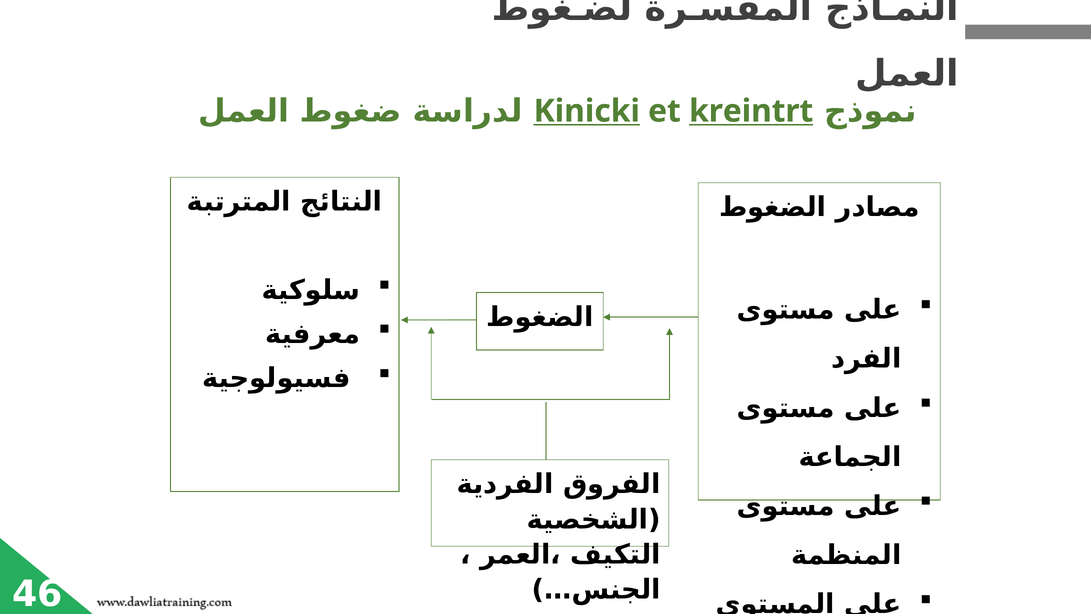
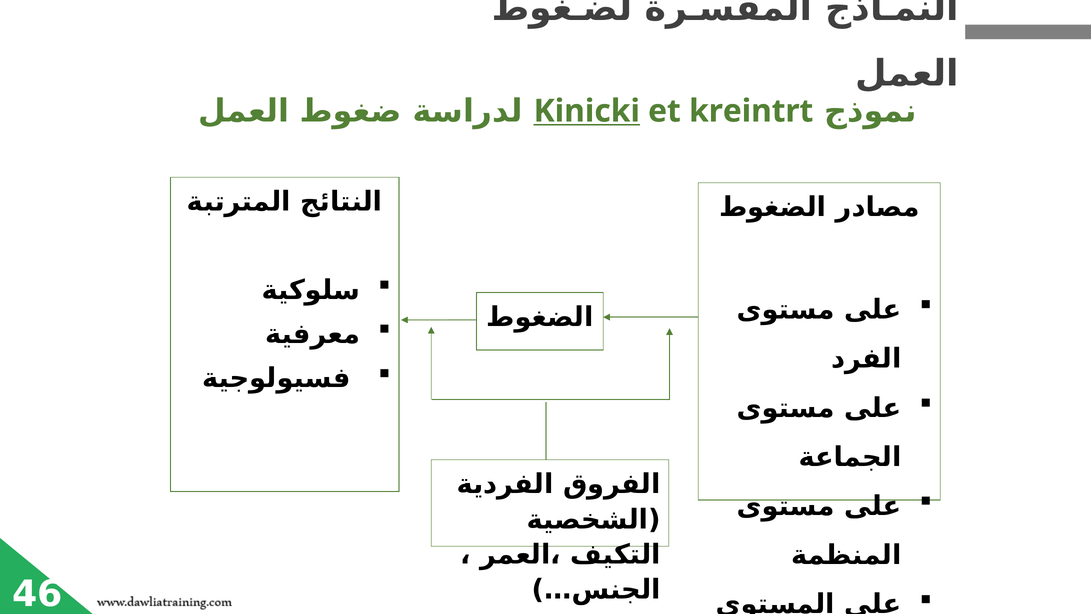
kreintrt underline: present -> none (751, 111)
